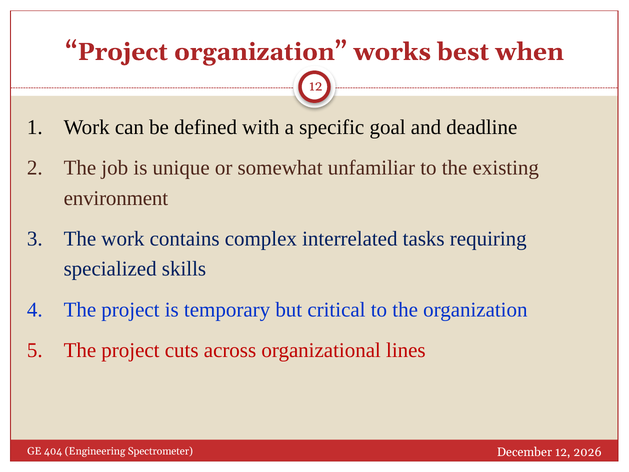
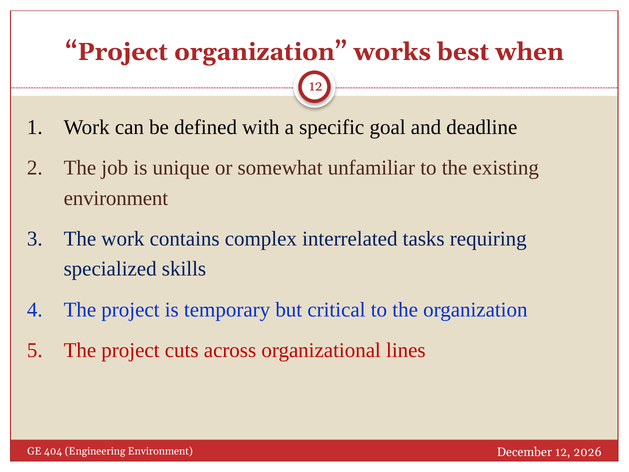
Engineering Spectrometer: Spectrometer -> Environment (160, 451)
